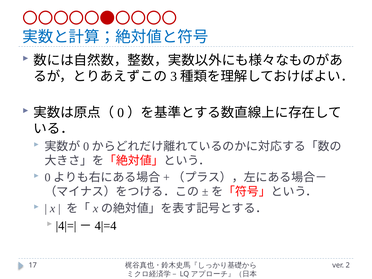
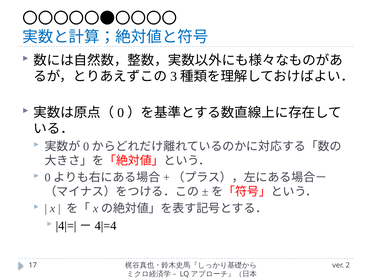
〇〇〇〇〇●〇〇〇〇 colour: red -> black (100, 18)
